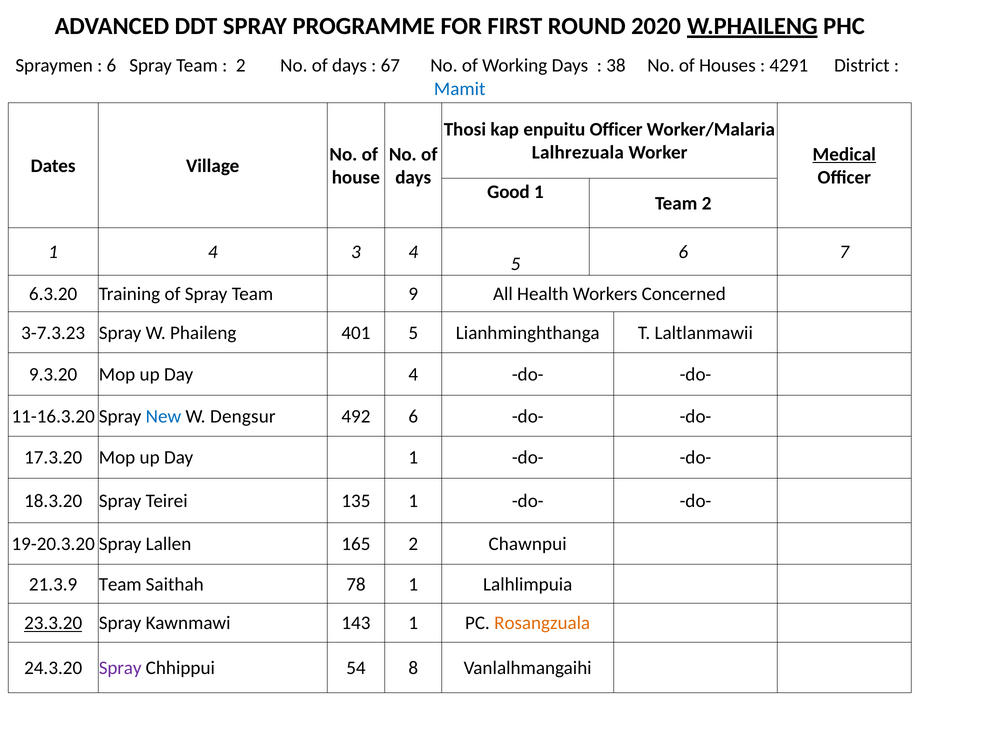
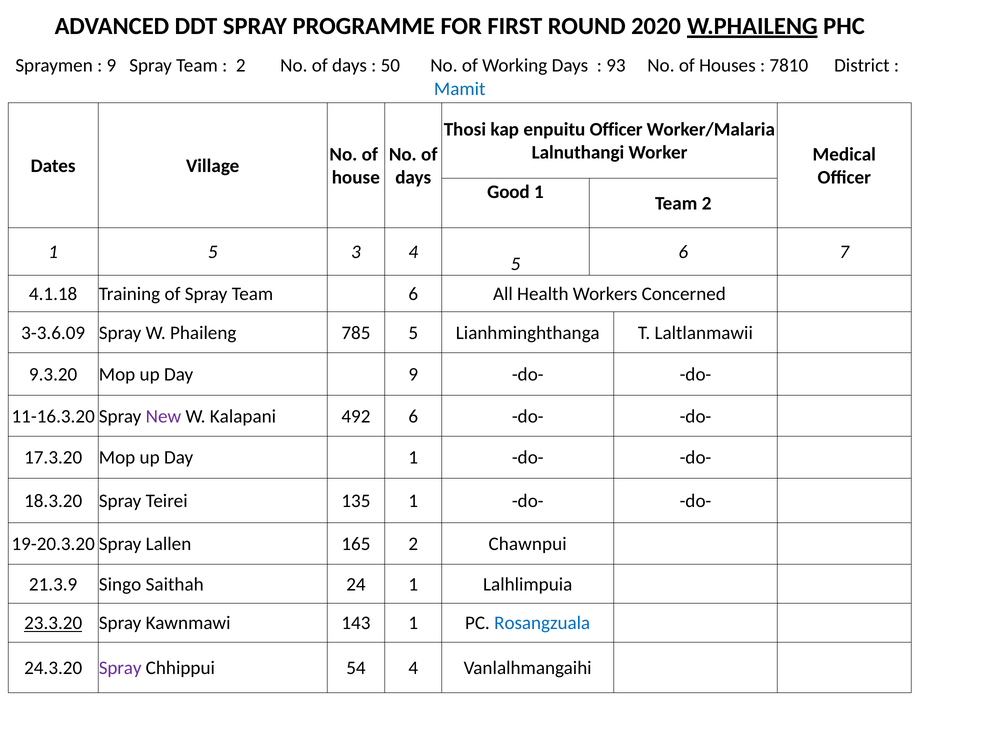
6: 6 -> 9 (111, 65)
67: 67 -> 50 (390, 65)
38: 38 -> 93 (616, 65)
4291: 4291 -> 7810 (789, 65)
Lalhrezuala: Lalhrezuala -> Lalnuthangi (578, 152)
Medical underline: present -> none (844, 154)
1 4: 4 -> 5 (213, 252)
6.3.20: 6.3.20 -> 4.1.18 (53, 294)
Team 9: 9 -> 6 (413, 294)
3-7.3.23: 3-7.3.23 -> 3-3.6.09 (53, 333)
401: 401 -> 785 (356, 333)
Day 4: 4 -> 9 (413, 374)
New colour: blue -> purple (163, 416)
Dengsur: Dengsur -> Kalapani (243, 416)
21.3.9 Team: Team -> Singo (120, 584)
78: 78 -> 24 (356, 584)
Rosangzuala colour: orange -> blue (542, 623)
54 8: 8 -> 4 (413, 667)
